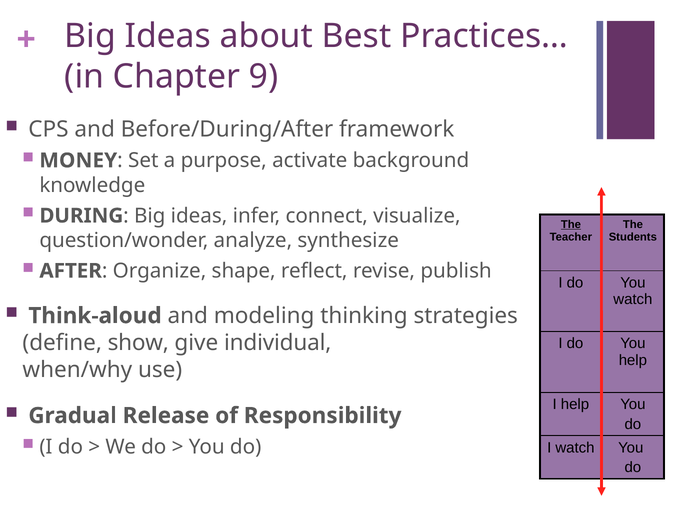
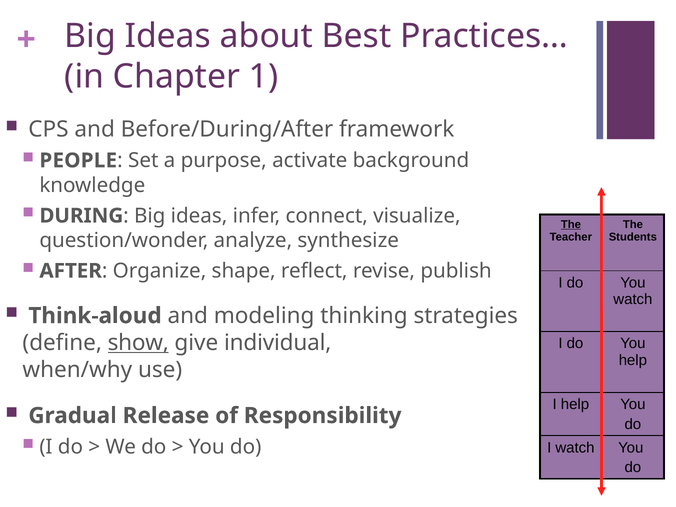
9: 9 -> 1 (264, 77)
MONEY: MONEY -> PEOPLE (78, 161)
show underline: none -> present (138, 343)
